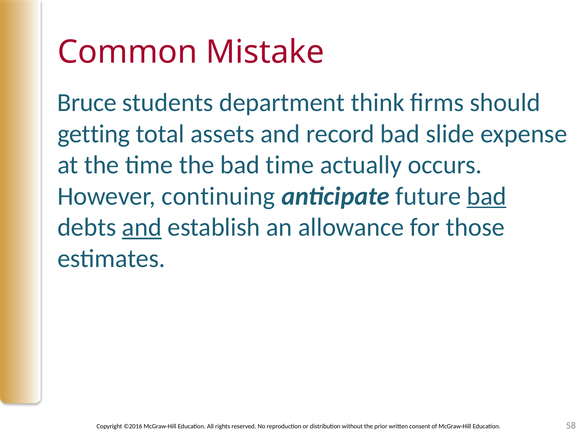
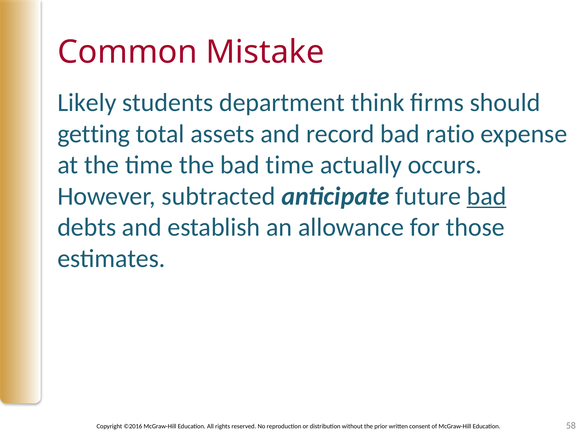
Bruce: Bruce -> Likely (87, 103)
slide: slide -> ratio (450, 134)
continuing: continuing -> subtracted (218, 196)
and underline: present -> none (142, 227)
